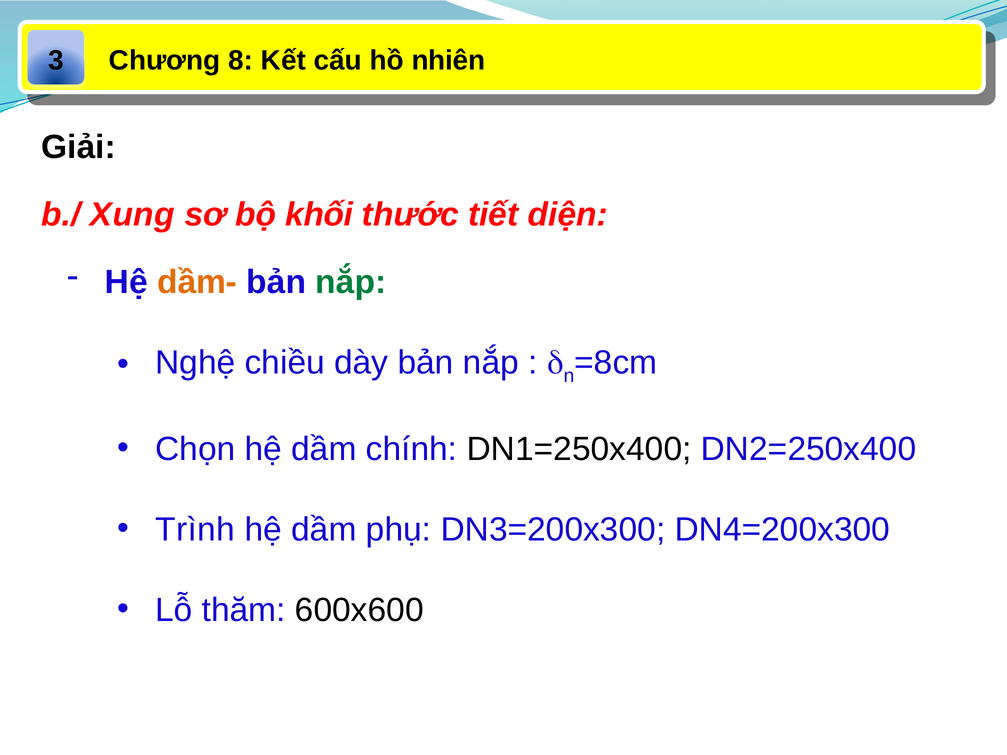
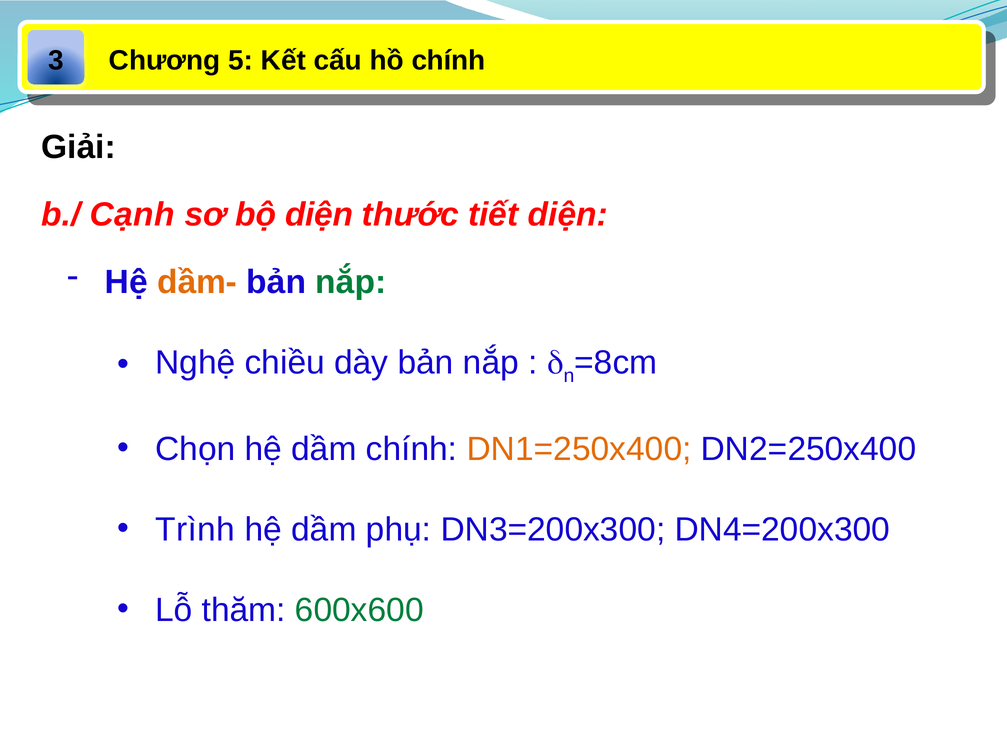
8: 8 -> 5 (241, 60)
hồ nhiên: nhiên -> chính (448, 60)
Xung: Xung -> Cạnh (132, 215)
bộ khối: khối -> diện (319, 215)
DN1=250x400 colour: black -> orange (579, 449)
600x600 colour: black -> green (359, 610)
